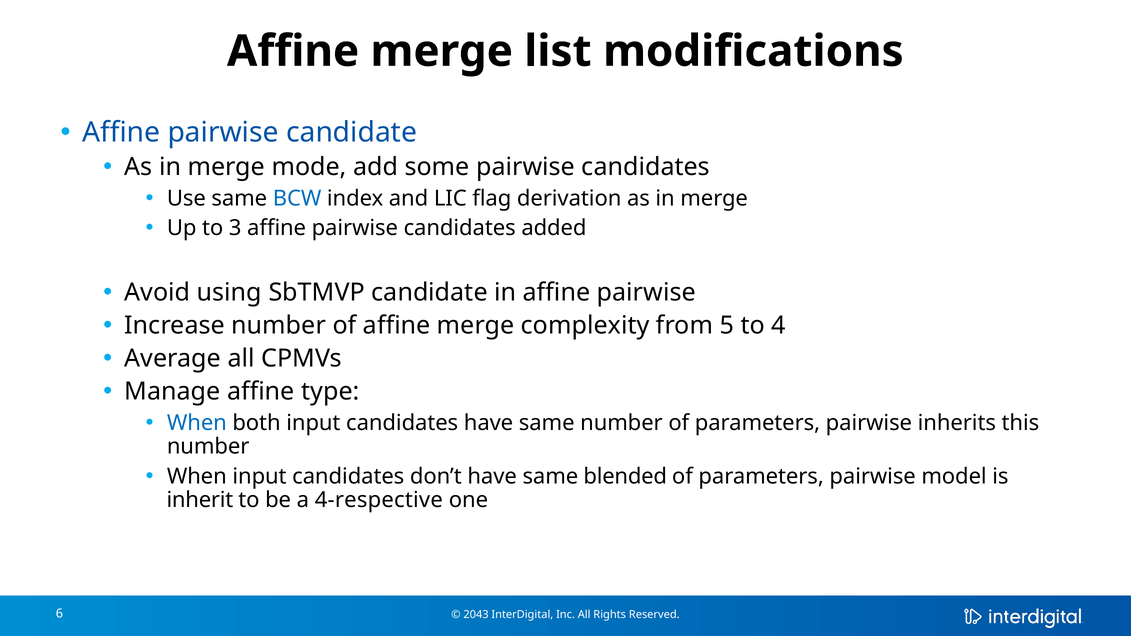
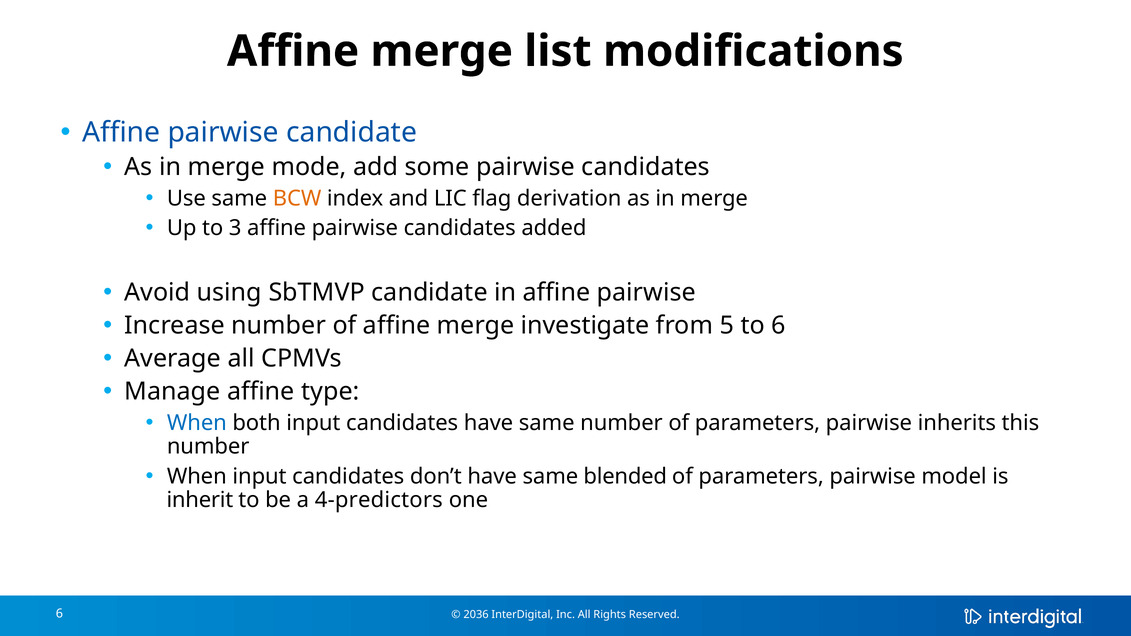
BCW colour: blue -> orange (297, 199)
complexity: complexity -> investigate (585, 326)
to 4: 4 -> 6 (779, 326)
4-respective: 4-respective -> 4-predictors (379, 500)
2043: 2043 -> 2036 (476, 615)
